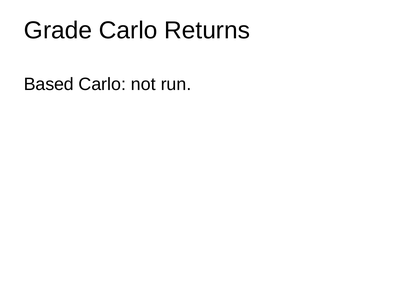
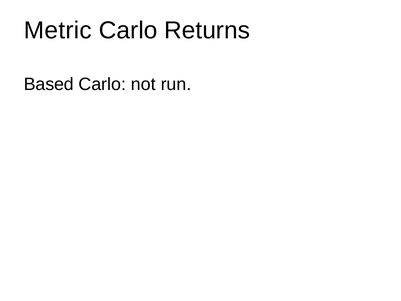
Grade: Grade -> Metric (58, 30)
